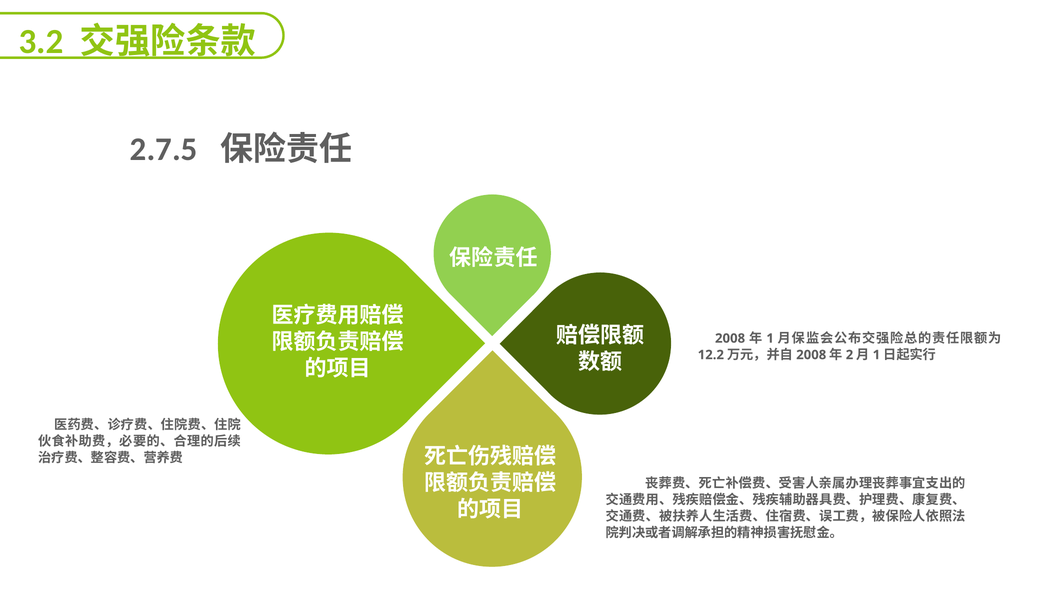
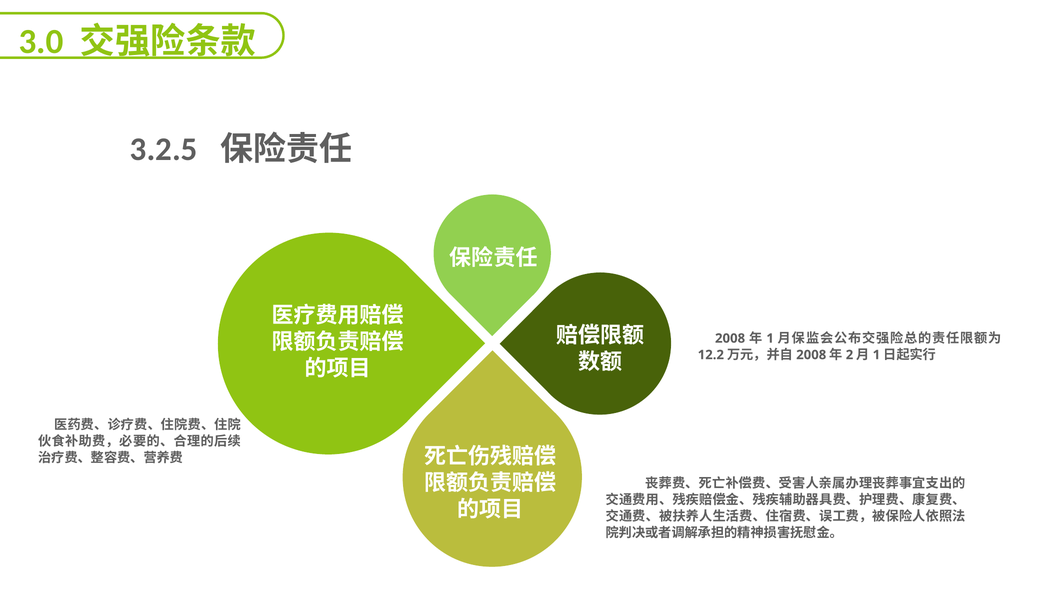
3.2: 3.2 -> 3.0 (41, 42)
2.7.5: 2.7.5 -> 3.2.5 (164, 149)
